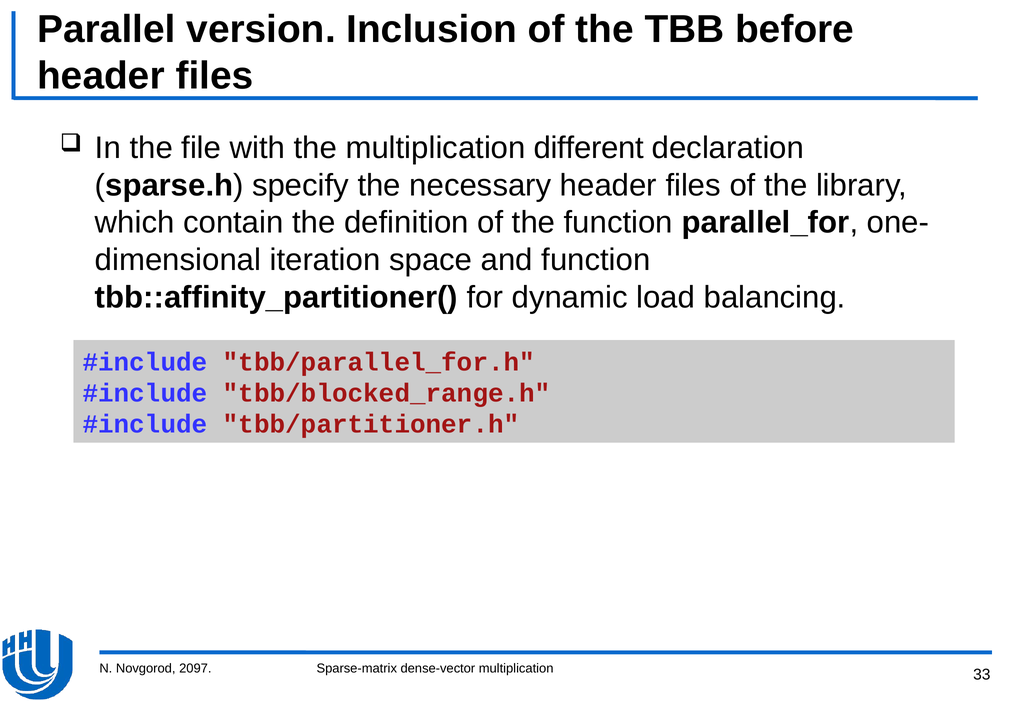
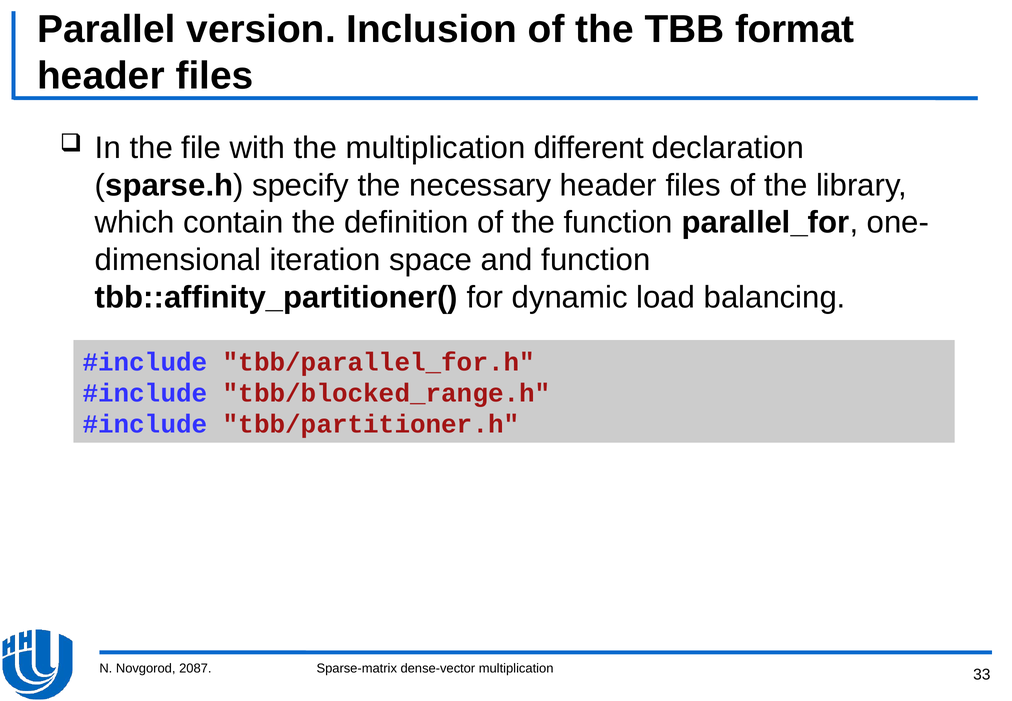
before: before -> format (795, 29)
2097: 2097 -> 2087 (195, 668)
